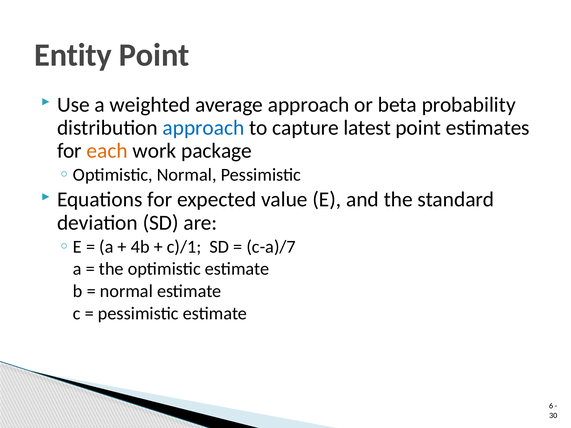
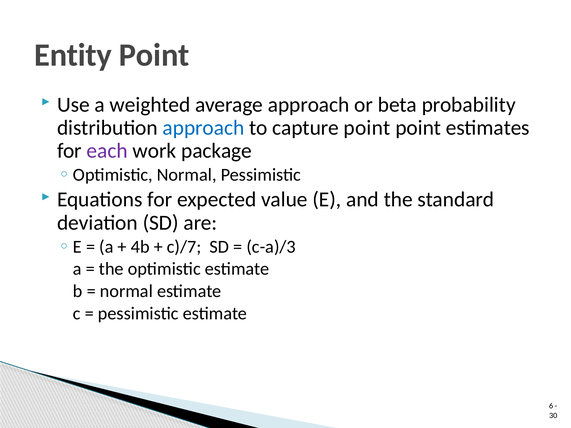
capture latest: latest -> point (367, 128)
each colour: orange -> purple (107, 151)
c)/1: c)/1 -> c)/7 (184, 247)
c-a)/7: c-a)/7 -> c-a)/3 (271, 247)
